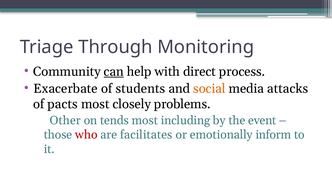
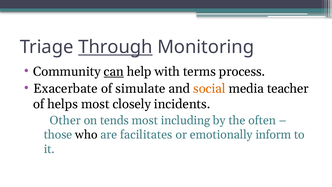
Through underline: none -> present (115, 47)
direct: direct -> terms (199, 72)
students: students -> simulate (140, 88)
attacks: attacks -> teacher (288, 88)
pacts: pacts -> helps (63, 104)
problems: problems -> incidents (182, 104)
event: event -> often (262, 120)
who colour: red -> black (86, 135)
